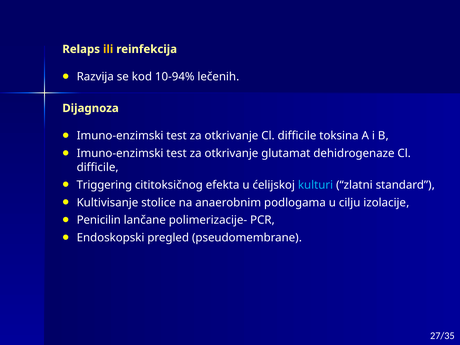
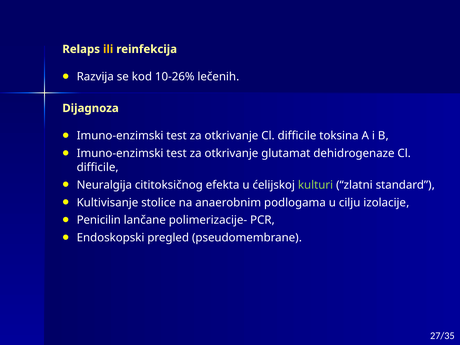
10-94%: 10-94% -> 10-26% (175, 77)
Triggering: Triggering -> Neuralgija (104, 185)
kulturi colour: light blue -> light green (316, 185)
